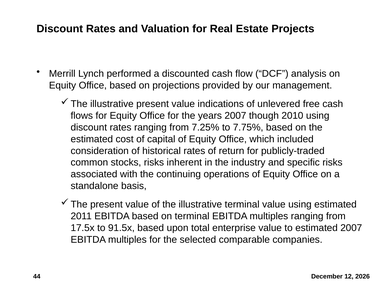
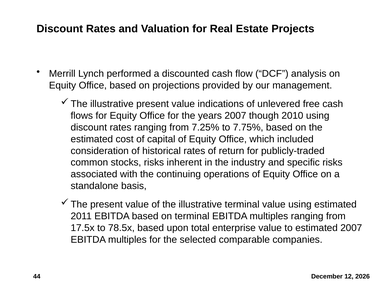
91.5x: 91.5x -> 78.5x (121, 228)
